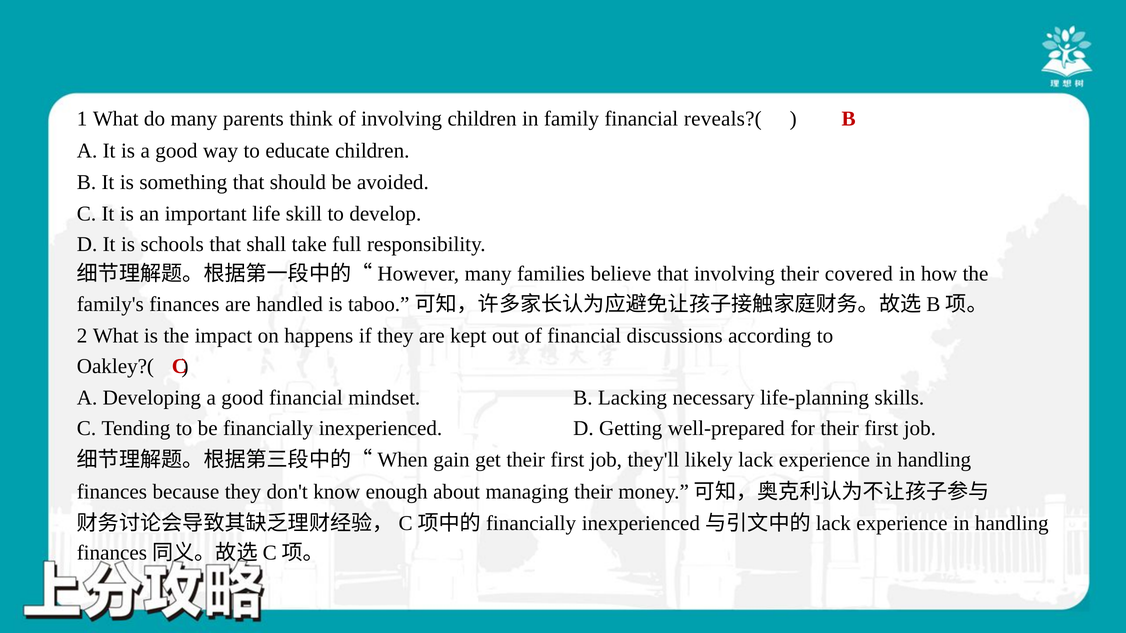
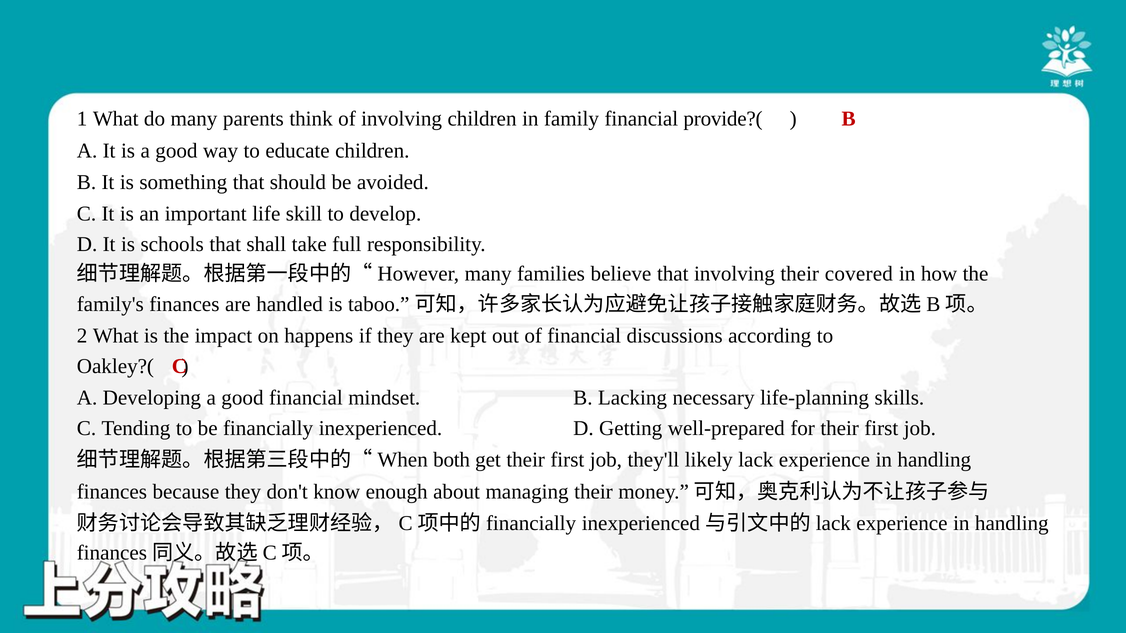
reveals?(: reveals?( -> provide?( (723, 119)
gain: gain -> both (452, 460)
